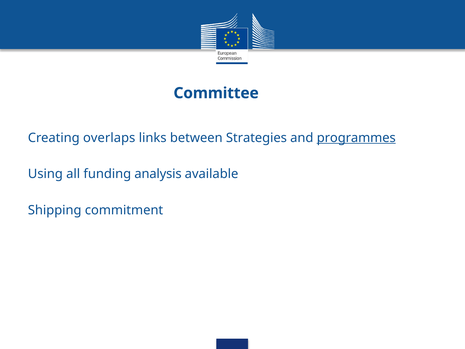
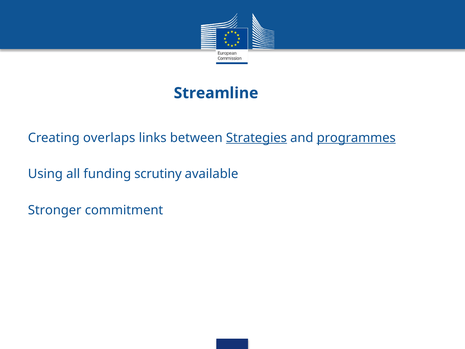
Committee: Committee -> Streamline (216, 93)
Strategies underline: none -> present (256, 138)
analysis: analysis -> scrutiny (158, 174)
Shipping: Shipping -> Stronger (55, 210)
